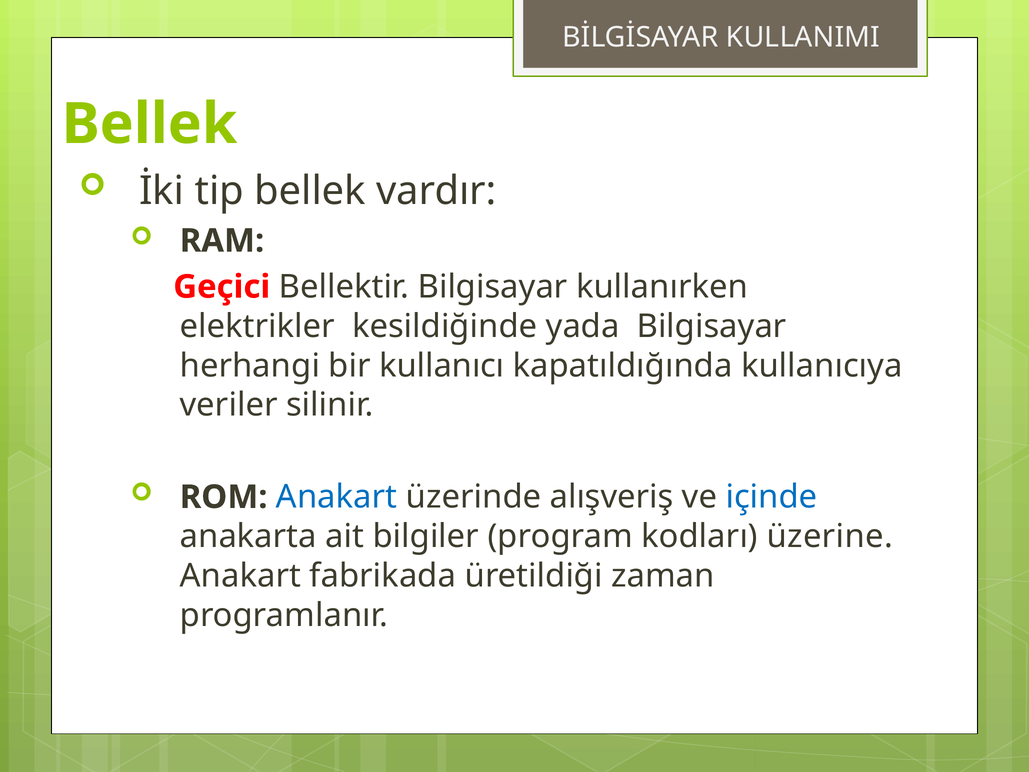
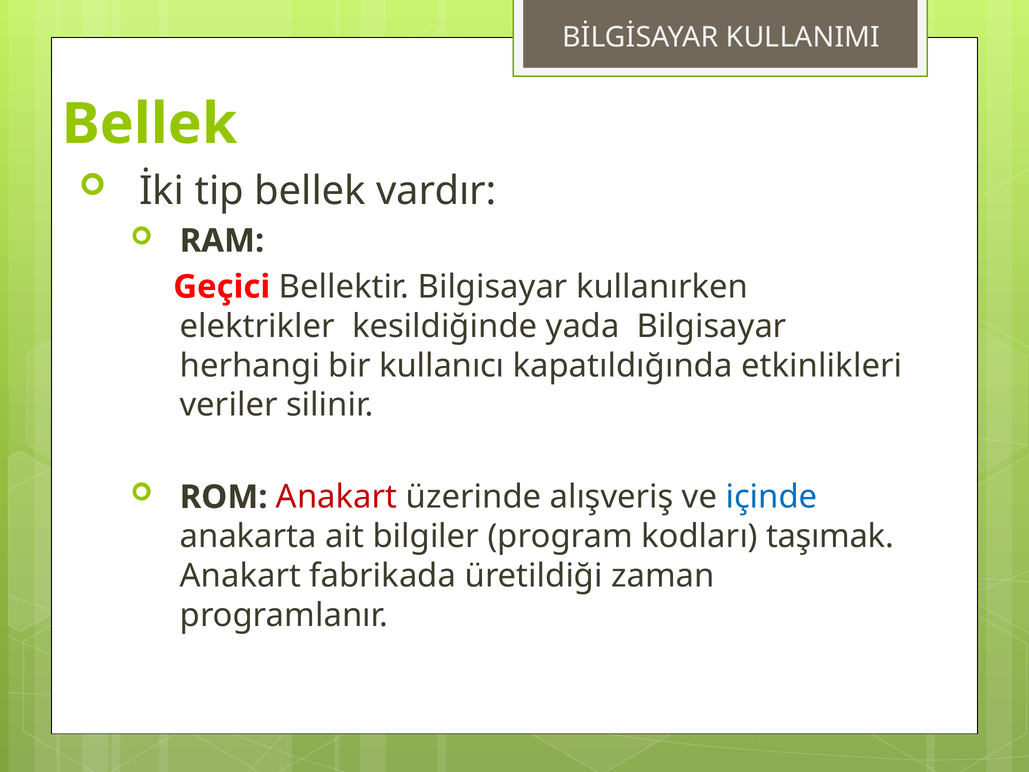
kullanıcıya: kullanıcıya -> etkinlikleri (822, 366)
Anakart colour: blue -> red (337, 497)
üzerine: üzerine -> taşımak (830, 536)
